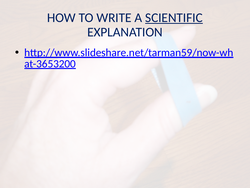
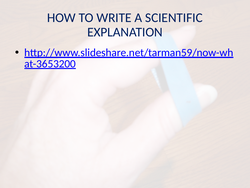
SCIENTIFIC underline: present -> none (174, 18)
